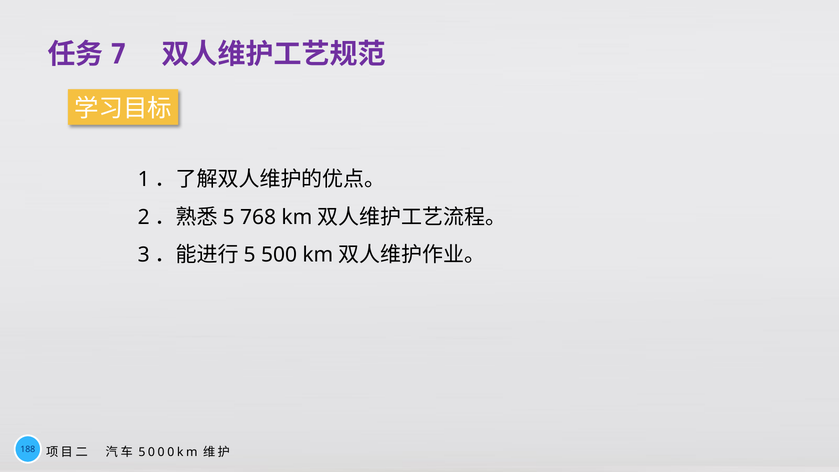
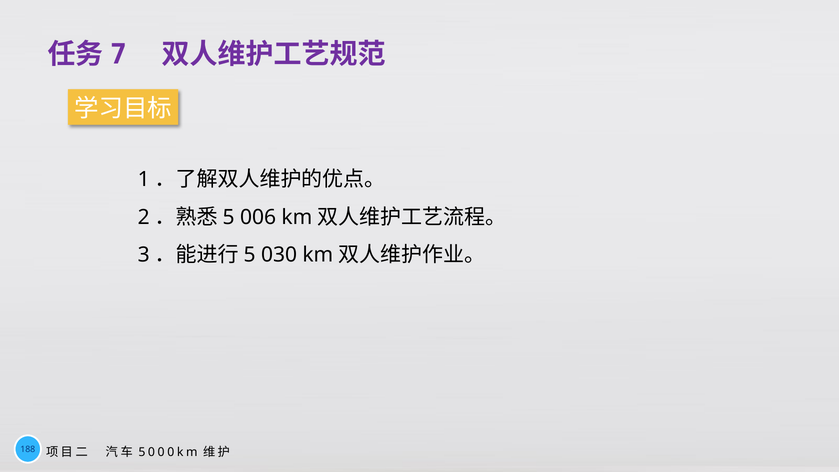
768: 768 -> 006 (258, 217)
500: 500 -> 030 (279, 255)
